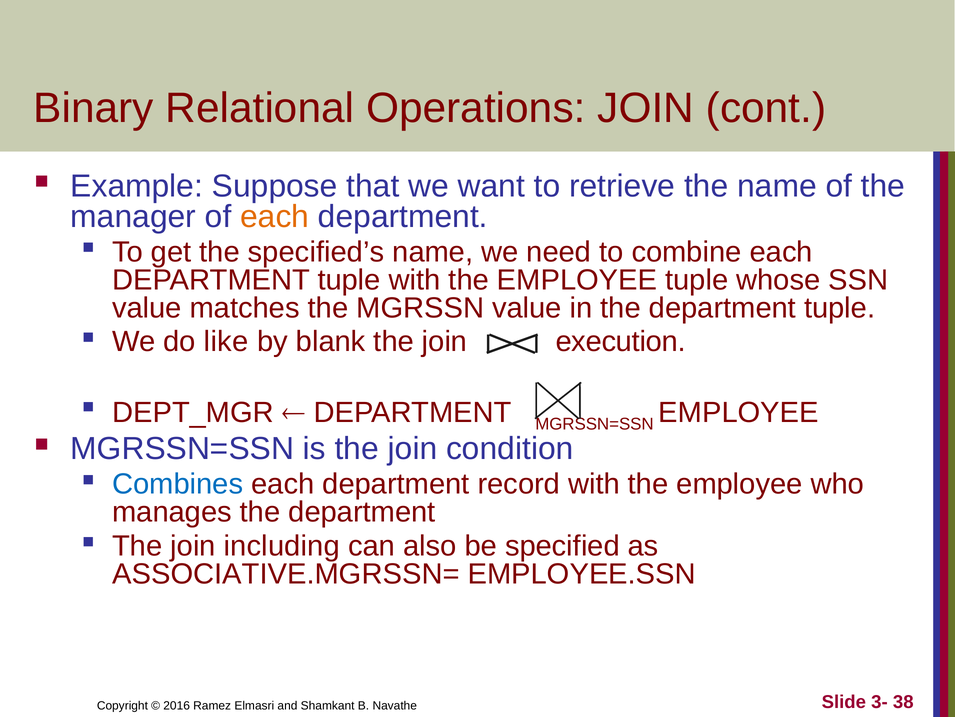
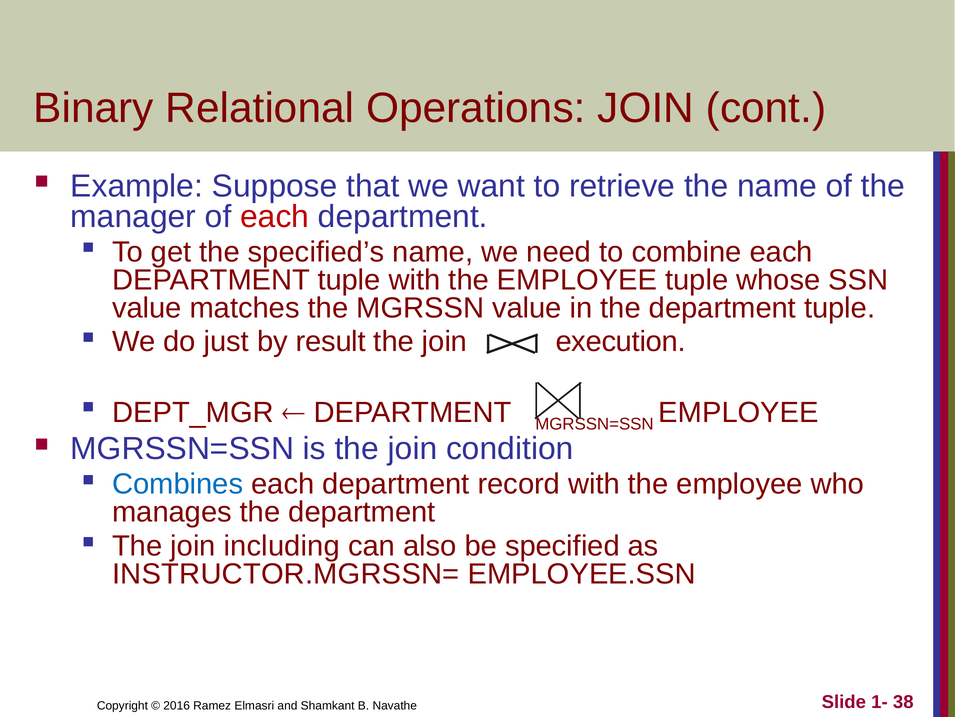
each colour: orange -> red (275, 216)
like: like -> just (226, 342)
blank: blank -> result (331, 342)
ASSOCIATIVE.MGRSSN=: ASSOCIATIVE.MGRSSN= -> INSTRUCTOR.MGRSSN= (286, 574)
3-: 3- -> 1- (879, 702)
